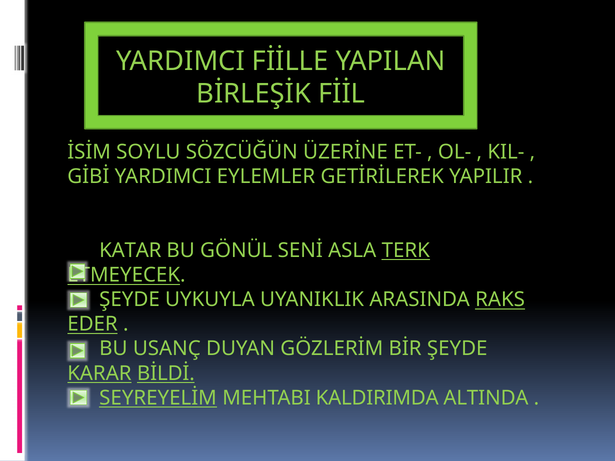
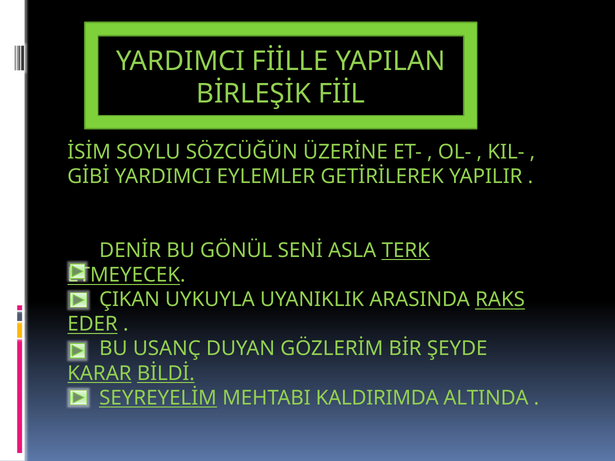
KATAR: KATAR -> DENİR (130, 250)
ŞEYDE: ŞEYDE -> ÇIKAN (130, 300)
